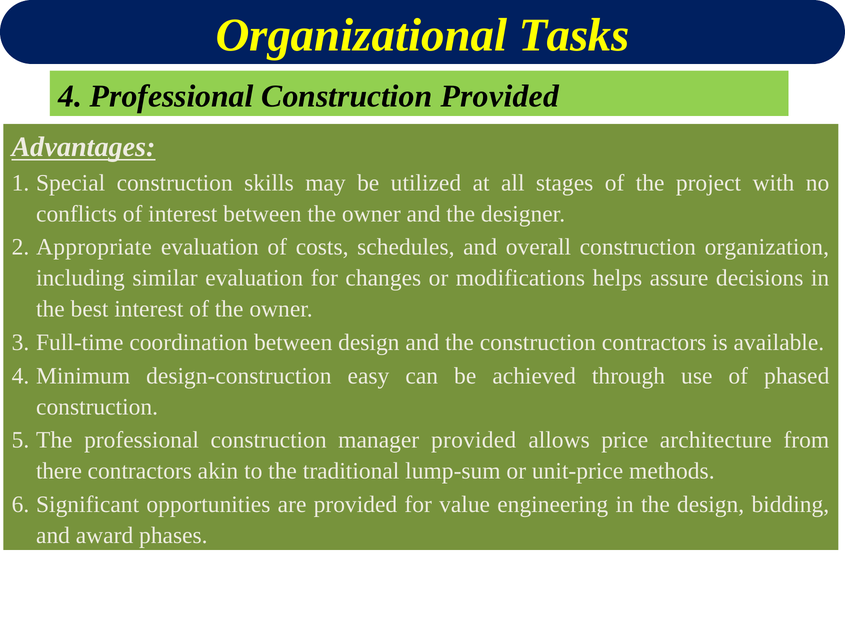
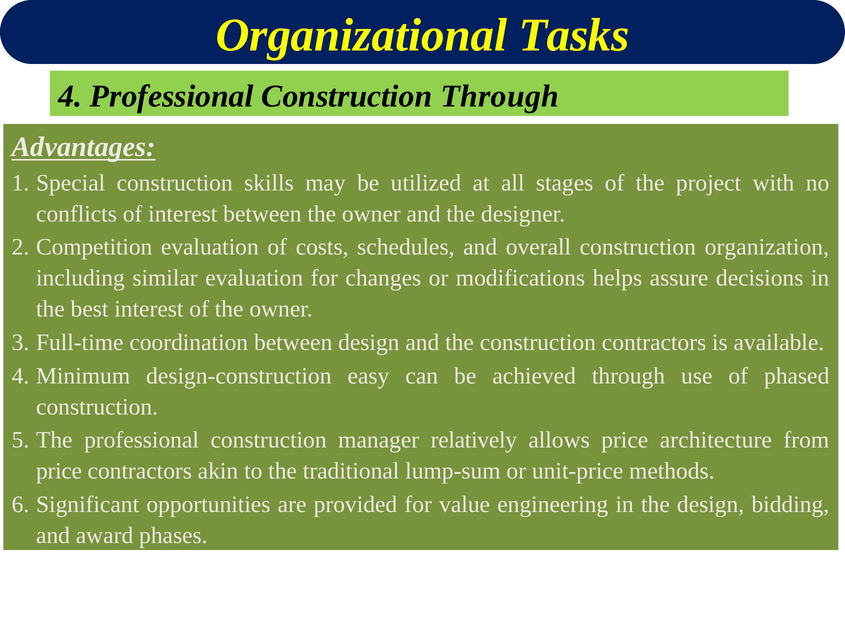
Construction Provided: Provided -> Through (500, 96)
Appropriate: Appropriate -> Competition (94, 247)
manager provided: provided -> relatively (474, 440)
there: there -> price (59, 471)
